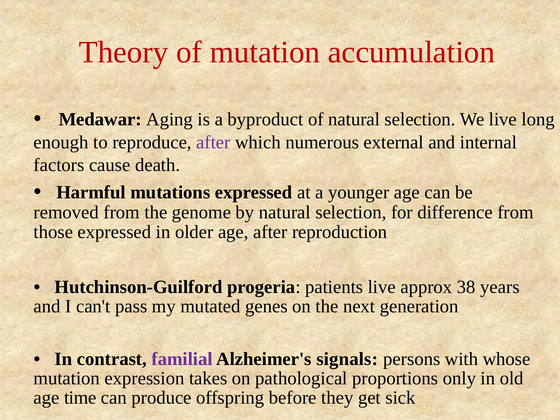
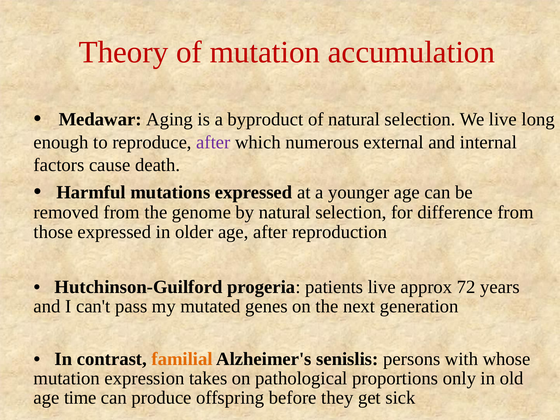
38: 38 -> 72 (466, 287)
familial colour: purple -> orange (182, 359)
signals: signals -> senislis (347, 359)
